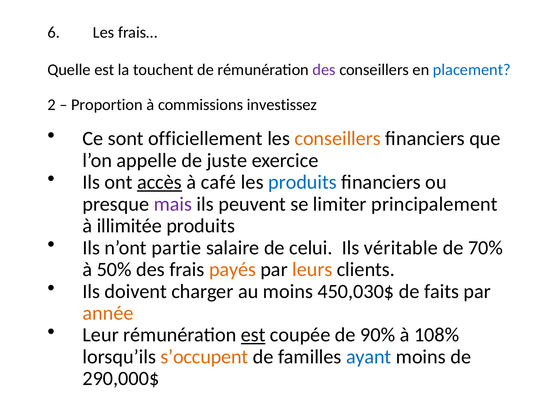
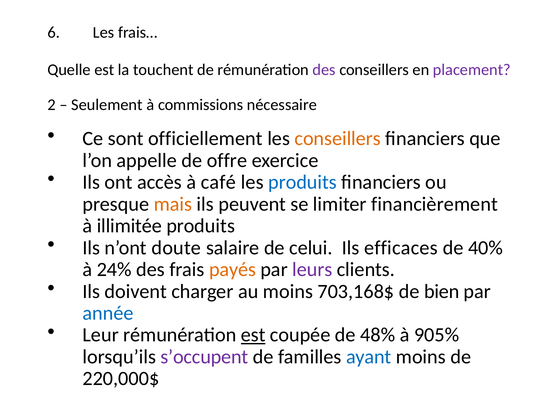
placement colour: blue -> purple (472, 70)
Proportion: Proportion -> Seulement (107, 105)
investissez: investissez -> nécessaire (282, 105)
juste: juste -> offre (227, 160)
accès underline: present -> none (159, 182)
mais colour: purple -> orange (173, 204)
principalement: principalement -> financièrement (435, 204)
partie: partie -> doute (176, 248)
véritable: véritable -> efficaces (401, 248)
70%: 70% -> 40% (486, 248)
50%: 50% -> 24% (114, 270)
leurs colour: orange -> purple (312, 270)
450,030$: 450,030$ -> 703,168$ (356, 291)
faits: faits -> bien (442, 291)
année colour: orange -> blue (108, 313)
90%: 90% -> 48% (378, 335)
108%: 108% -> 905% (437, 335)
s’occupent colour: orange -> purple (204, 357)
290,000$: 290,000$ -> 220,000$ (121, 379)
